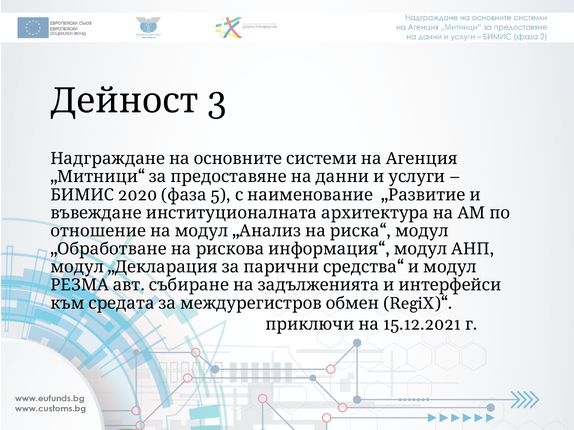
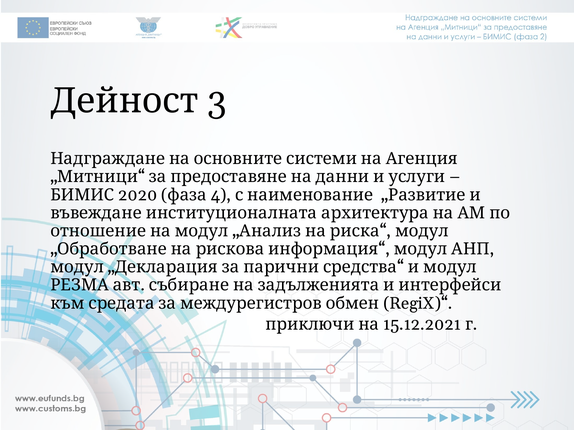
5: 5 -> 4 (221, 195)
